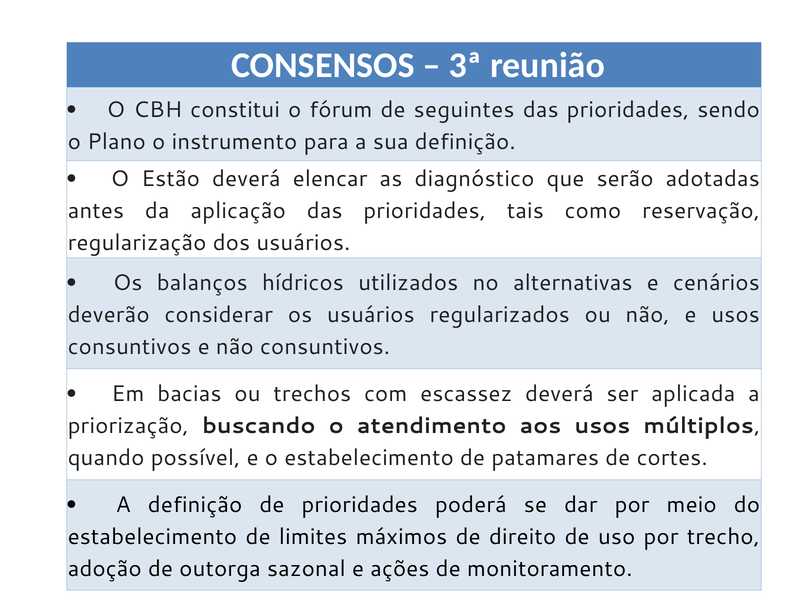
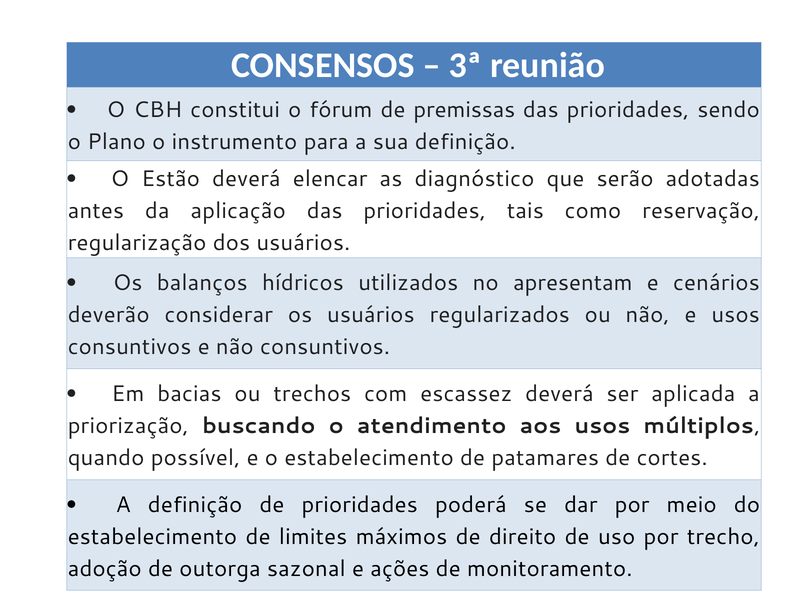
seguintes: seguintes -> premissas (464, 110)
alternativas: alternativas -> apresentam (573, 283)
